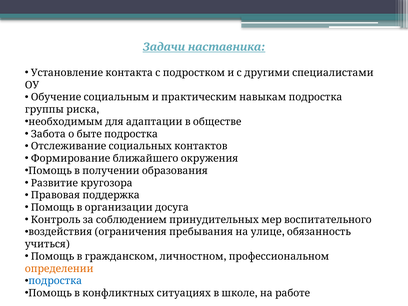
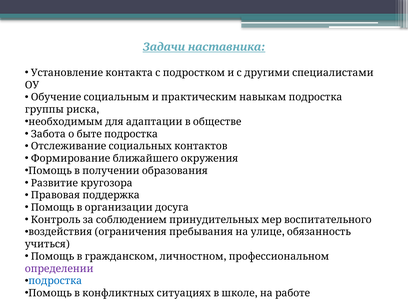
определении colour: orange -> purple (59, 269)
